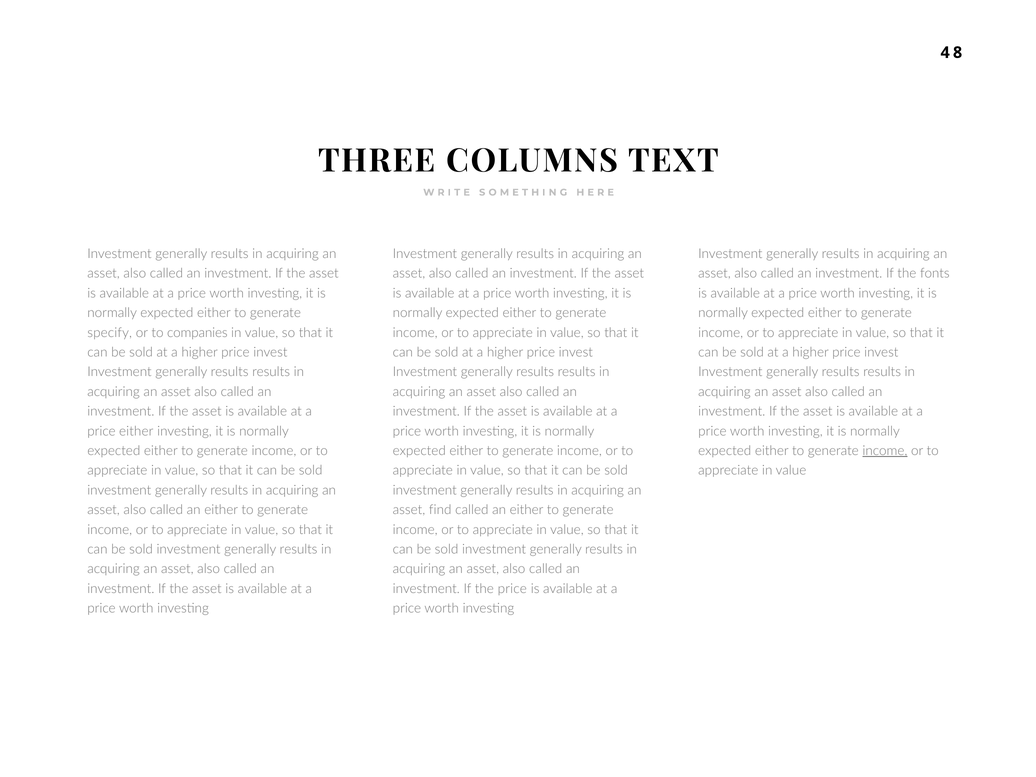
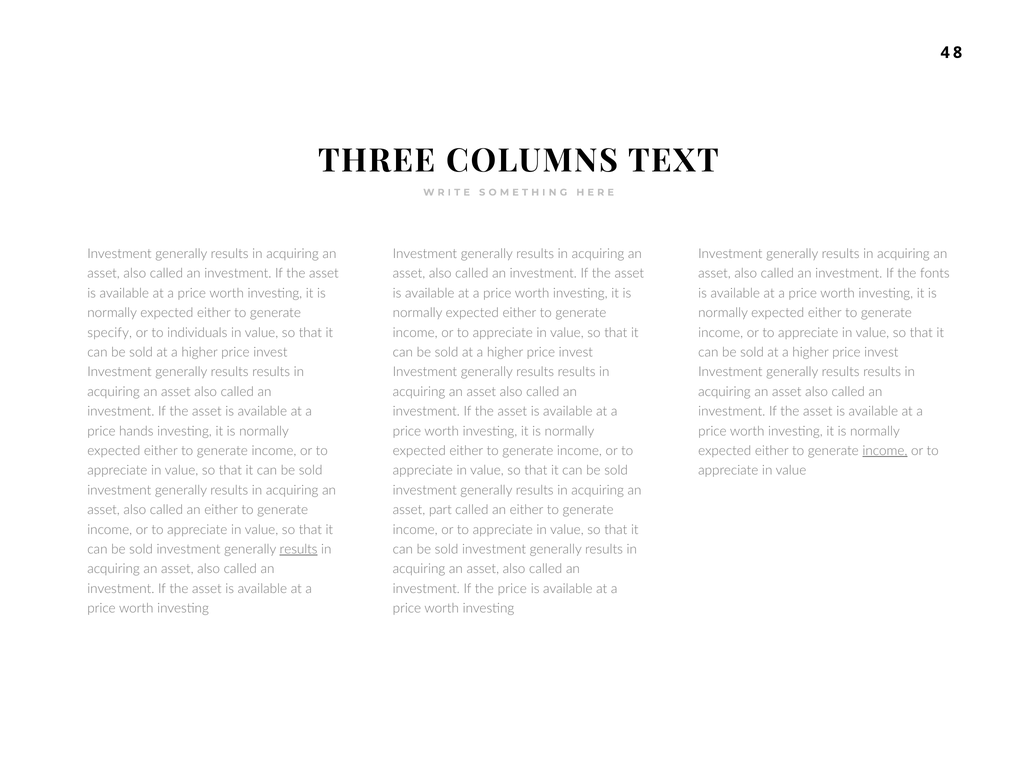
companies: companies -> individuals (197, 333)
price either: either -> hands (136, 431)
find: find -> part (440, 510)
results underline: none -> present (299, 549)
